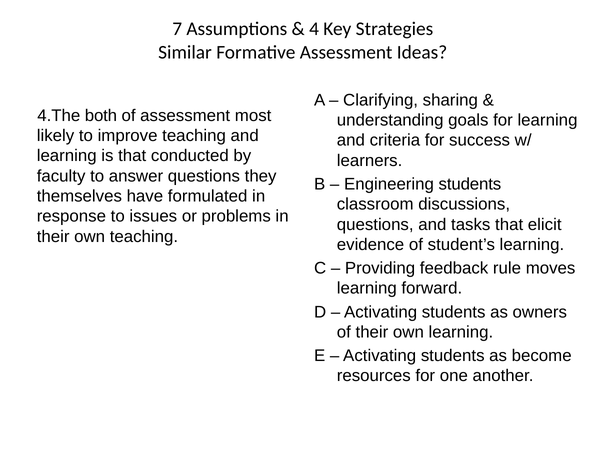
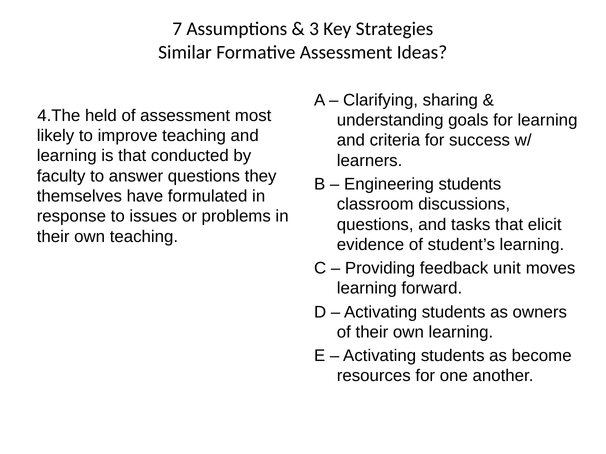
4: 4 -> 3 (314, 29)
both: both -> held (101, 116)
rule: rule -> unit (507, 269)
